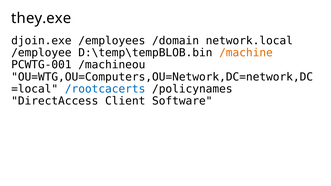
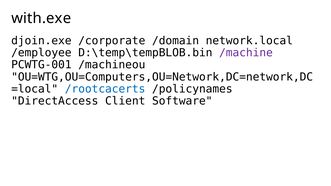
they.exe: they.exe -> with.exe (41, 18)
/employees: /employees -> /corporate (112, 41)
/machine colour: orange -> purple (246, 53)
